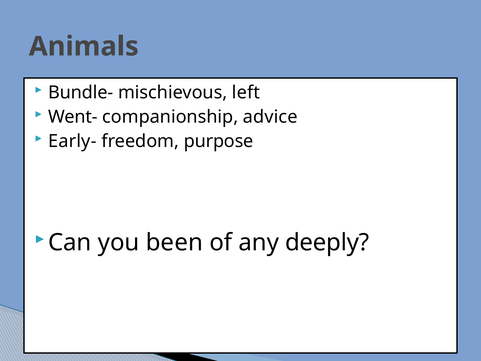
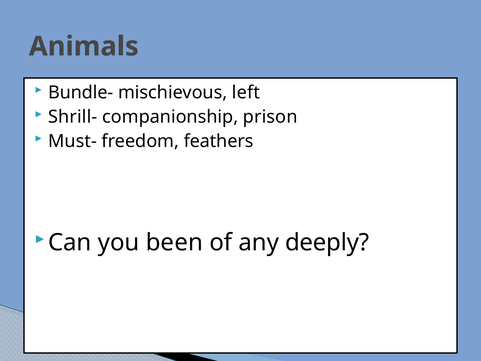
Went-: Went- -> Shrill- (73, 117)
advice: advice -> prison (270, 117)
Early-: Early- -> Must- (72, 141)
purpose: purpose -> feathers (219, 141)
